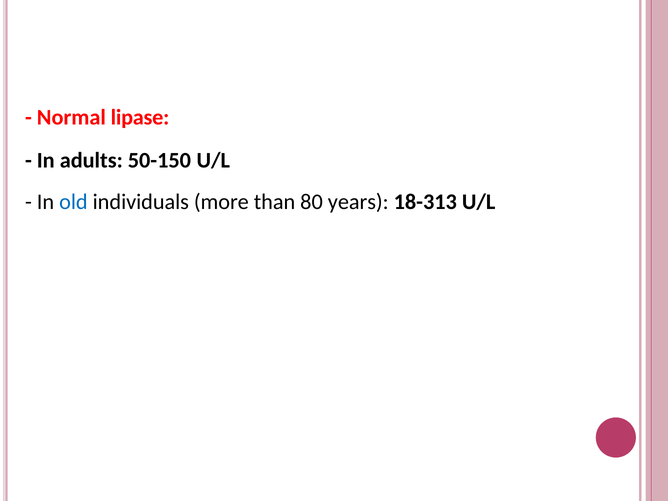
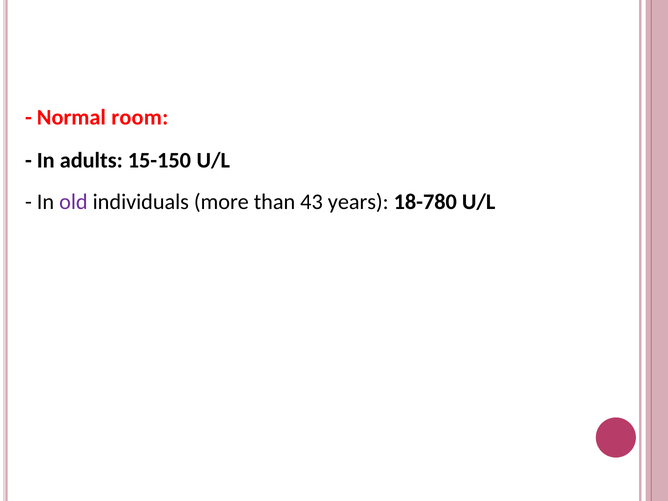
lipase: lipase -> room (140, 117)
50-150: 50-150 -> 15-150 (159, 160)
old colour: blue -> purple (73, 202)
80: 80 -> 43 (312, 202)
18-313: 18-313 -> 18-780 (425, 202)
